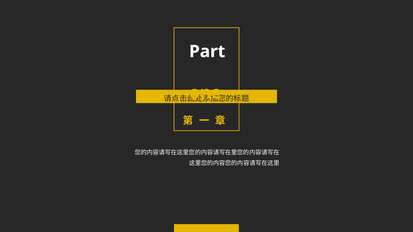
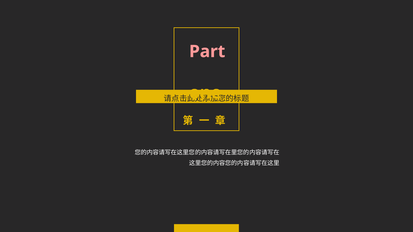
Part colour: white -> pink (207, 52)
